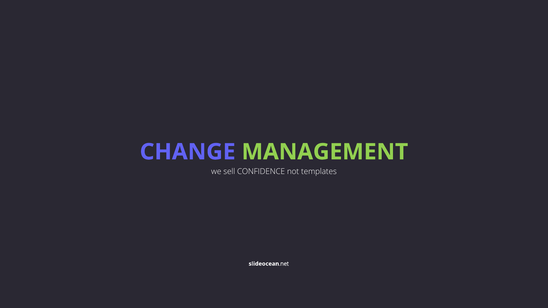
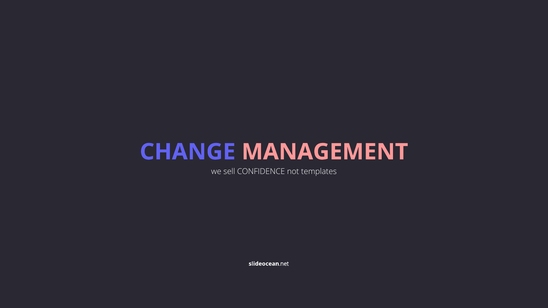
MANAGEMENT colour: light green -> pink (325, 152)
